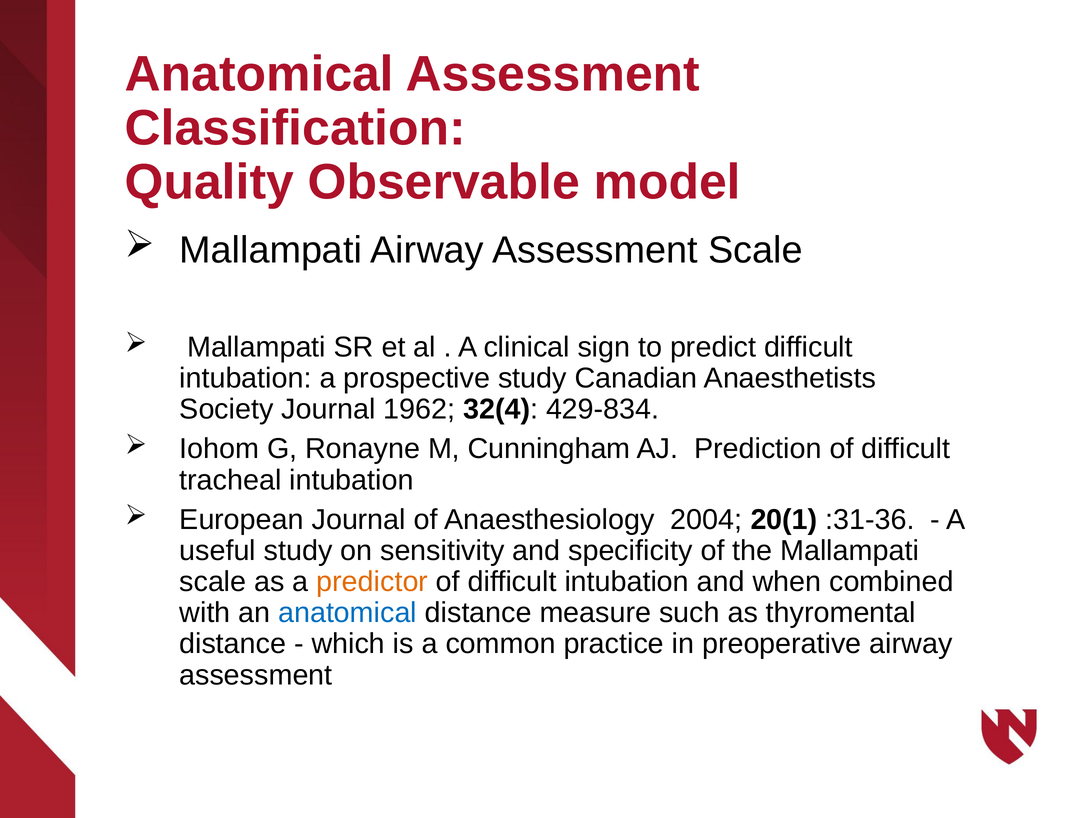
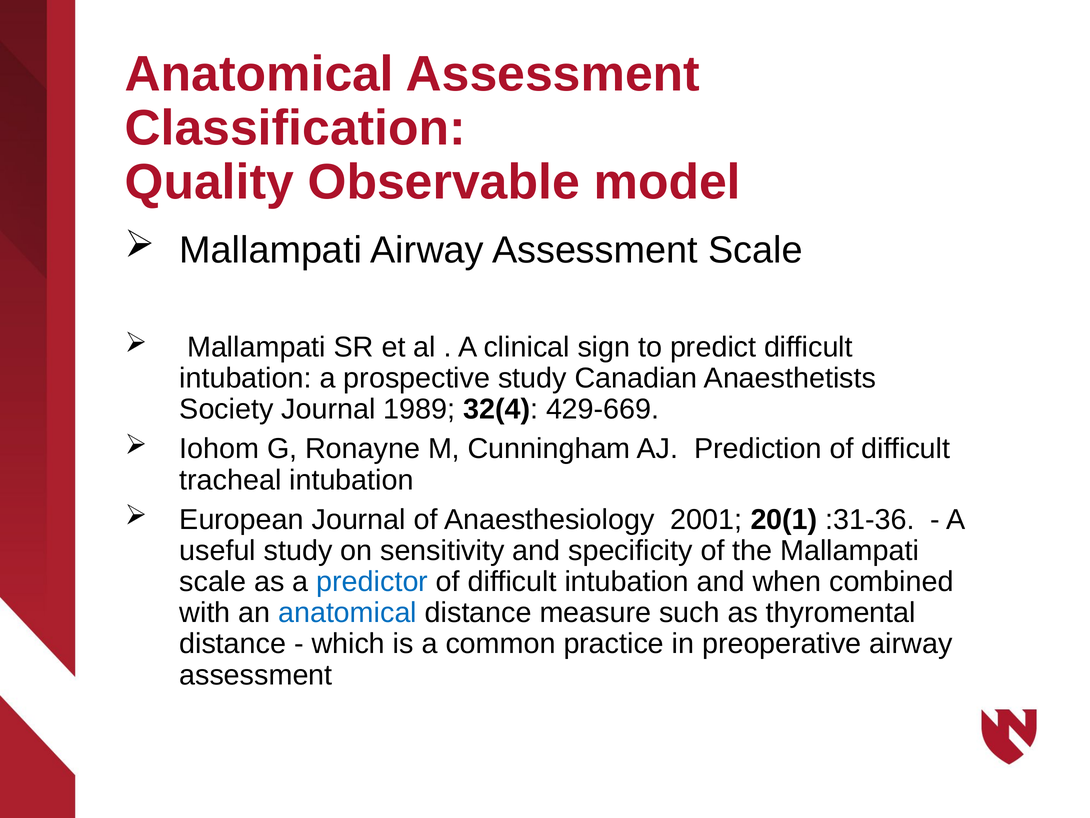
1962: 1962 -> 1989 (419, 409)
429-834: 429-834 -> 429-669 (603, 409)
2004: 2004 -> 2001 (706, 519)
predictor colour: orange -> blue (372, 581)
